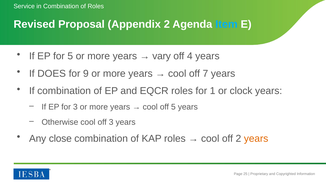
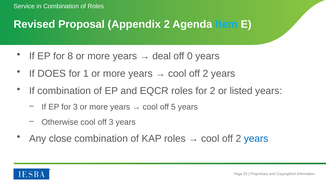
for 5: 5 -> 8 (70, 56)
vary: vary -> deal (162, 56)
4: 4 -> 0 (190, 56)
9: 9 -> 1 (86, 74)
7: 7 -> 2 (205, 74)
for 1: 1 -> 2 (213, 91)
clock: clock -> listed (241, 91)
years colour: orange -> blue (256, 139)
